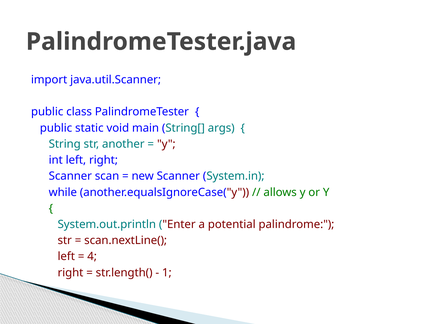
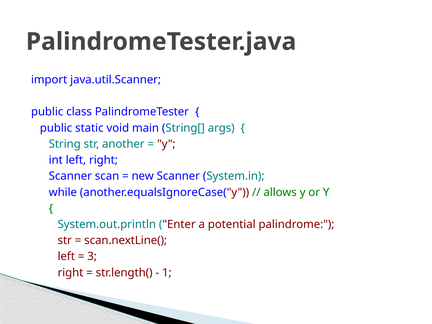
4: 4 -> 3 (92, 257)
